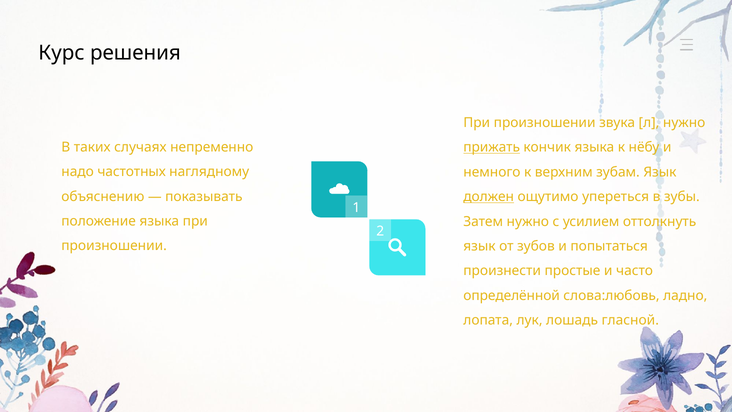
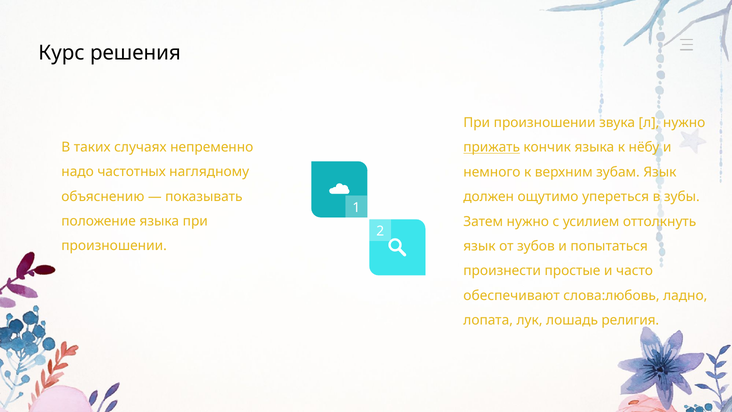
должен underline: present -> none (489, 197)
определённой: определённой -> обеспечивают (512, 295)
гласной: гласной -> религия (630, 320)
